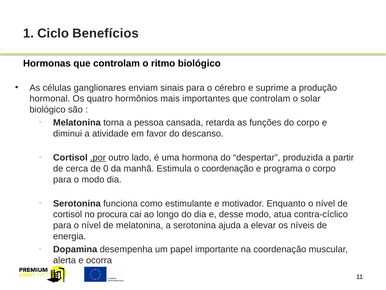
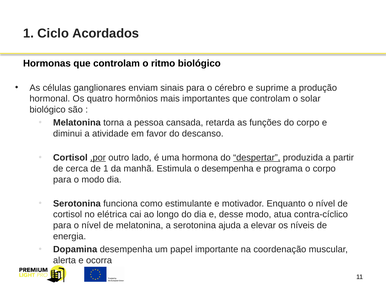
Benefícios: Benefícios -> Acordados (106, 33)
despertar underline: none -> present (257, 157)
de 0: 0 -> 1 (106, 168)
o coordenação: coordenação -> desempenha (228, 168)
procura: procura -> elétrica (112, 214)
